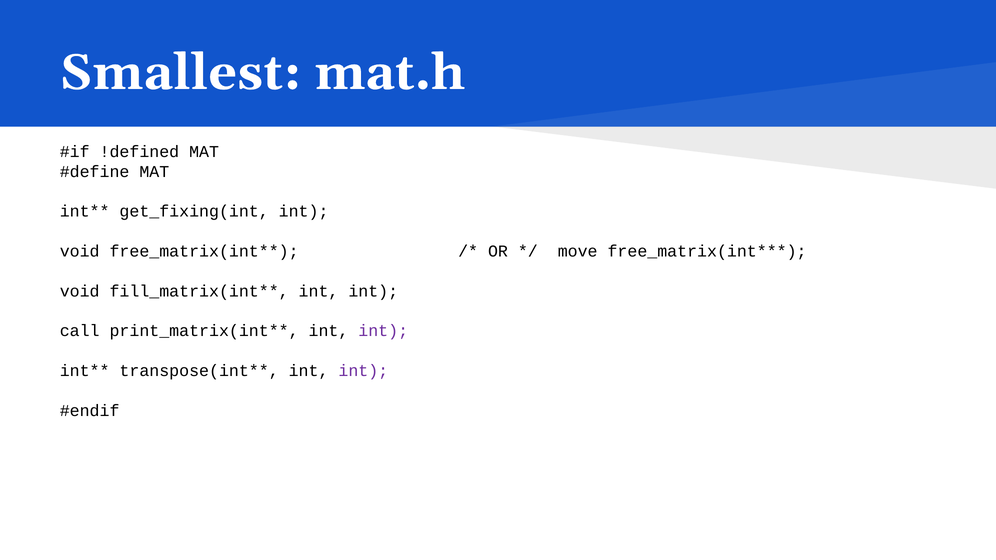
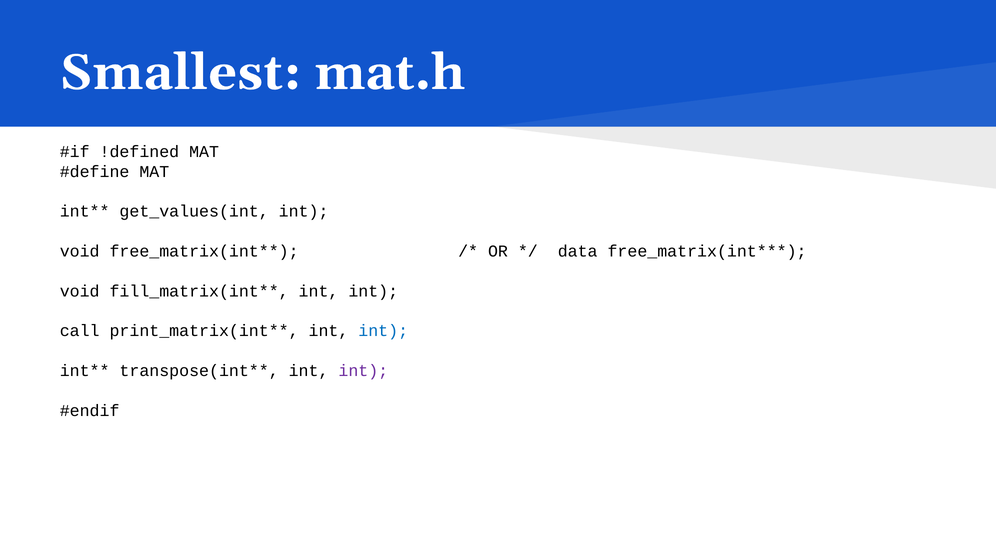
get_fixing(int: get_fixing(int -> get_values(int (194, 212)
move: move -> data (578, 251)
int colour: purple -> blue (383, 331)
